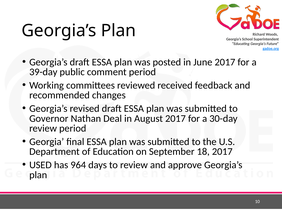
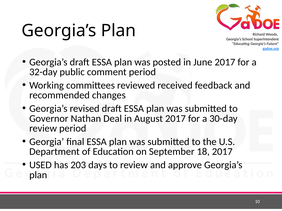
39-day: 39-day -> 32-day (43, 72)
964: 964 -> 203 (78, 165)
